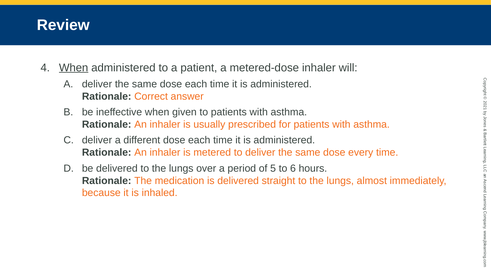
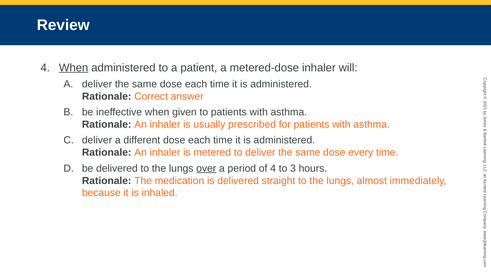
over underline: none -> present (206, 169)
of 5: 5 -> 4 (273, 169)
6: 6 -> 3 (293, 169)
